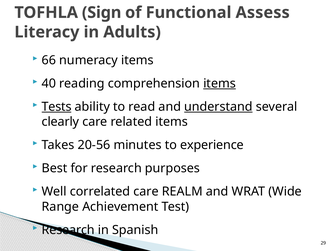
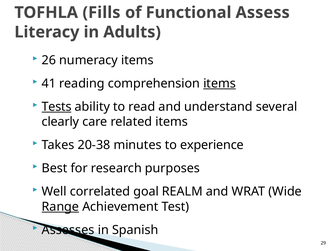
Sign: Sign -> Fills (101, 13)
66: 66 -> 26 (49, 60)
40: 40 -> 41 (49, 83)
understand underline: present -> none (218, 107)
20-56: 20-56 -> 20-38 (94, 145)
correlated care: care -> goal (146, 191)
Range underline: none -> present (60, 206)
Research: Research -> Assesses (68, 229)
